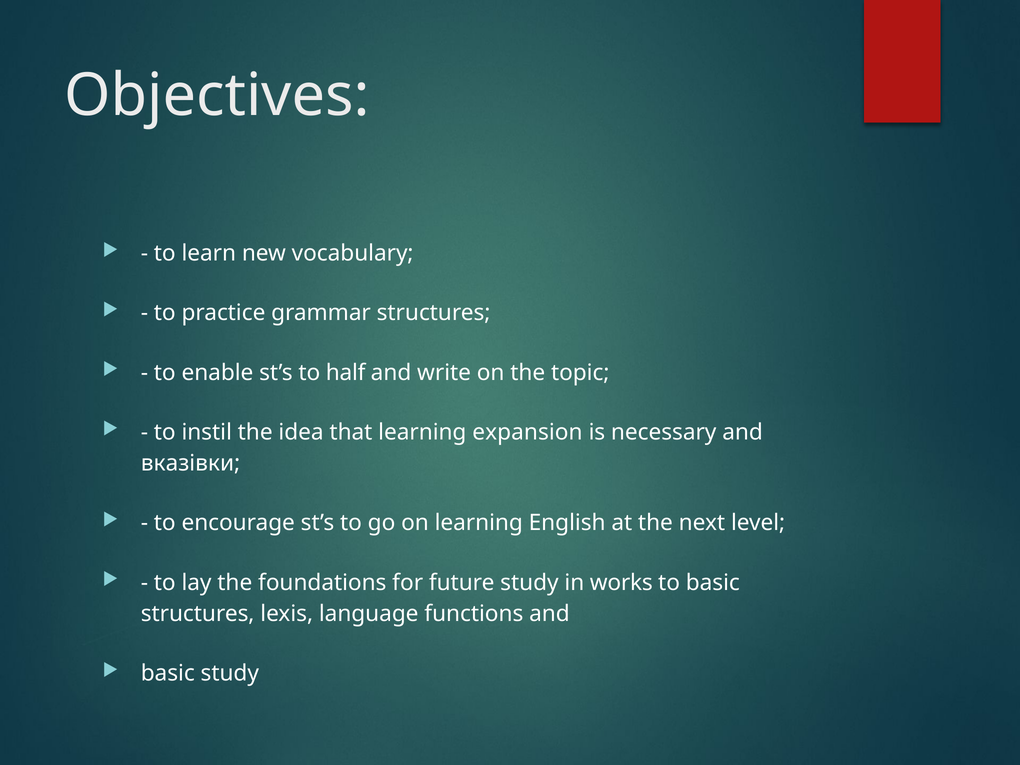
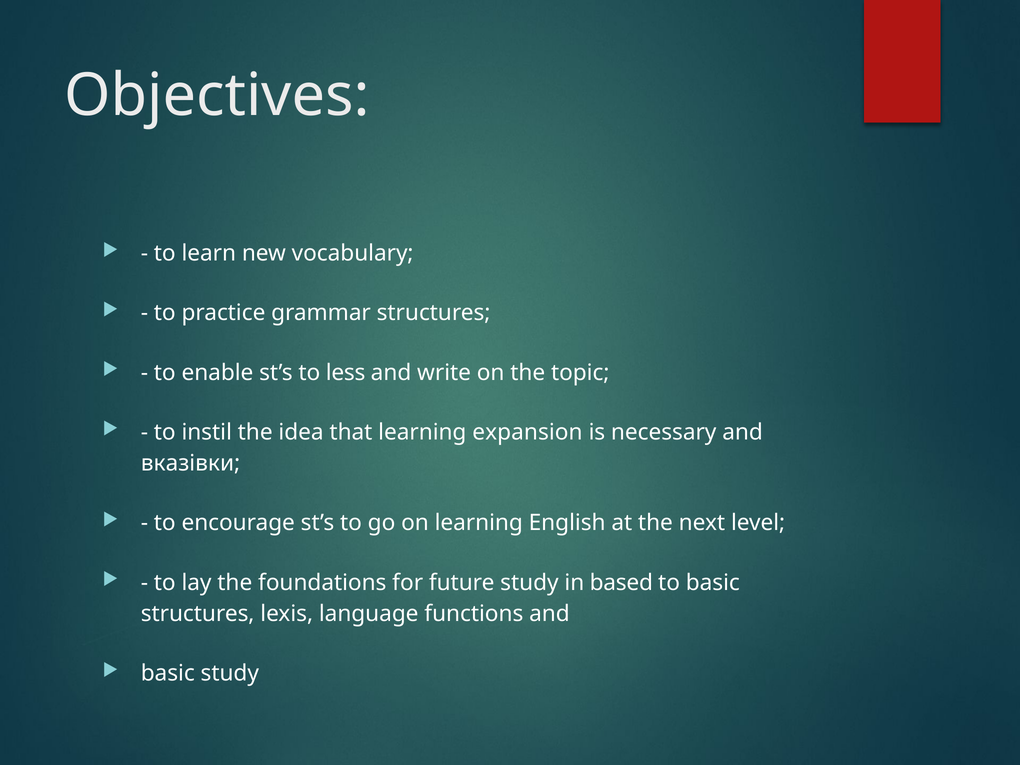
half: half -> less (346, 373)
works: works -> based (621, 583)
